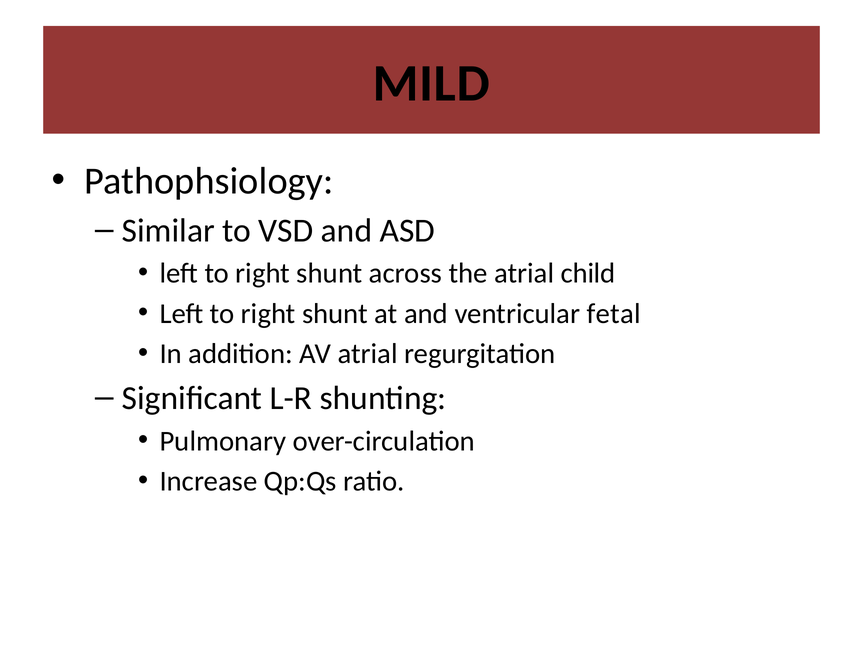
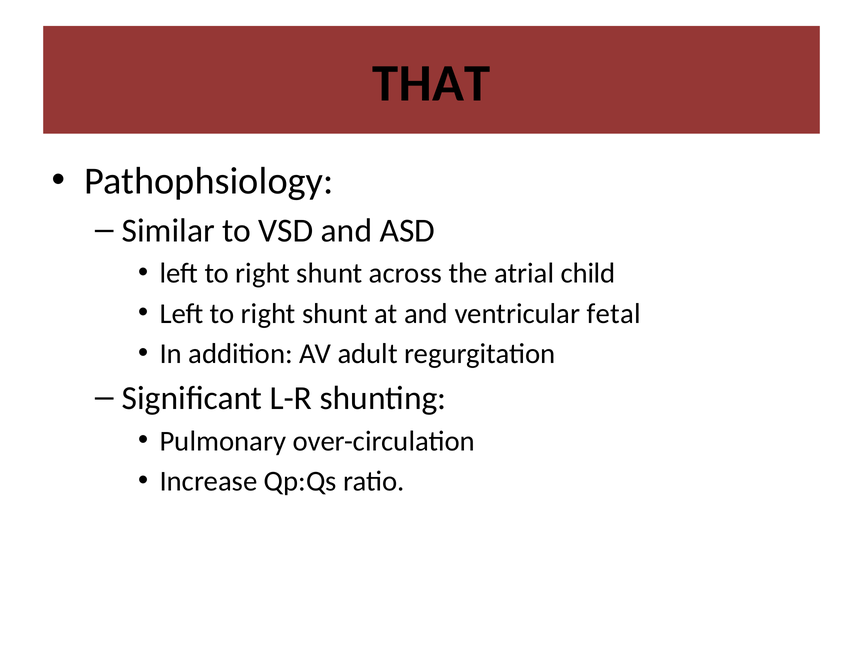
MILD: MILD -> THAT (431, 84)
AV atrial: atrial -> adult (368, 354)
